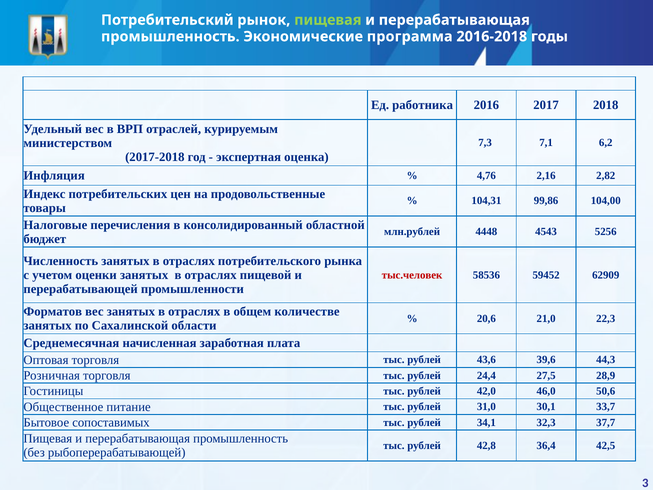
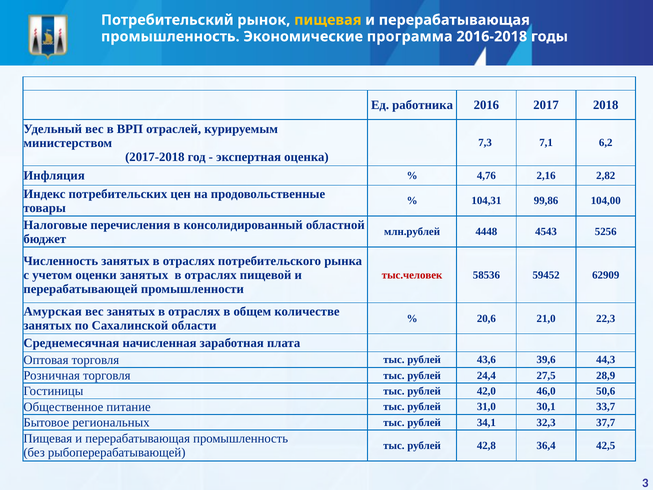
пищевая colour: light green -> yellow (328, 20)
Форматов: Форматов -> Амурская (53, 311)
сопоставимых: сопоставимых -> региональных (111, 422)
